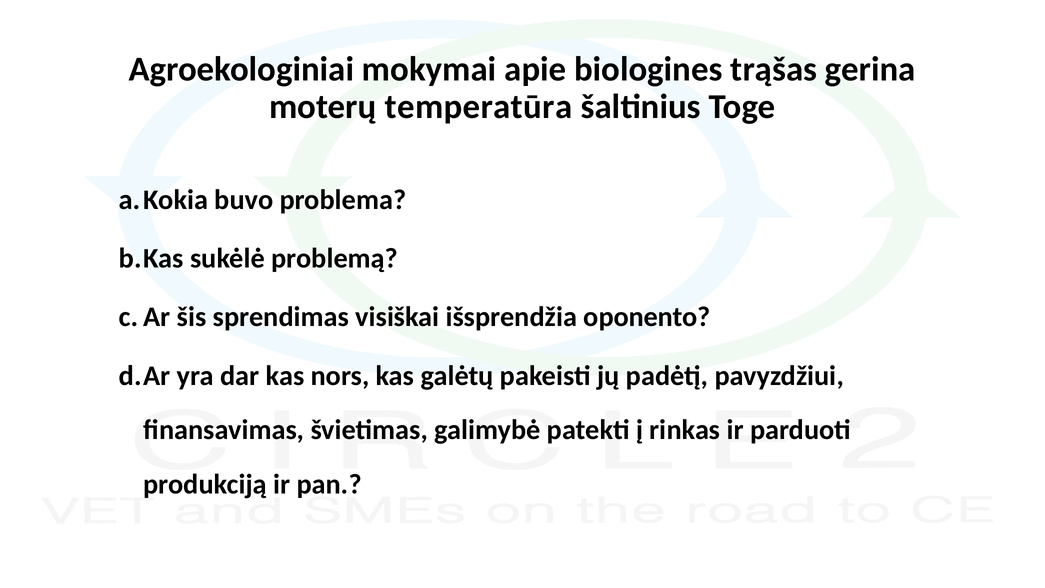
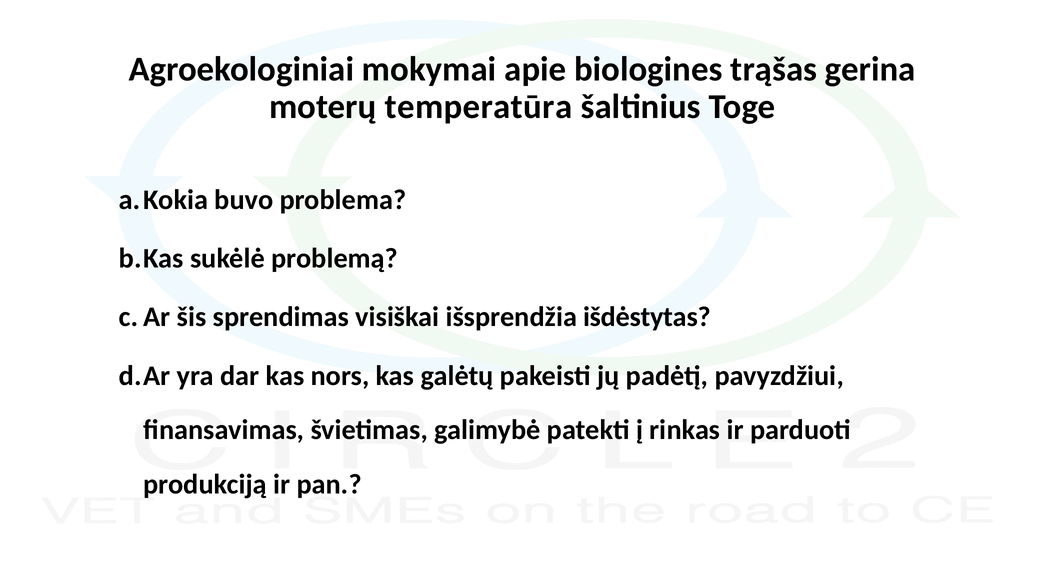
oponento: oponento -> išdėstytas (647, 317)
